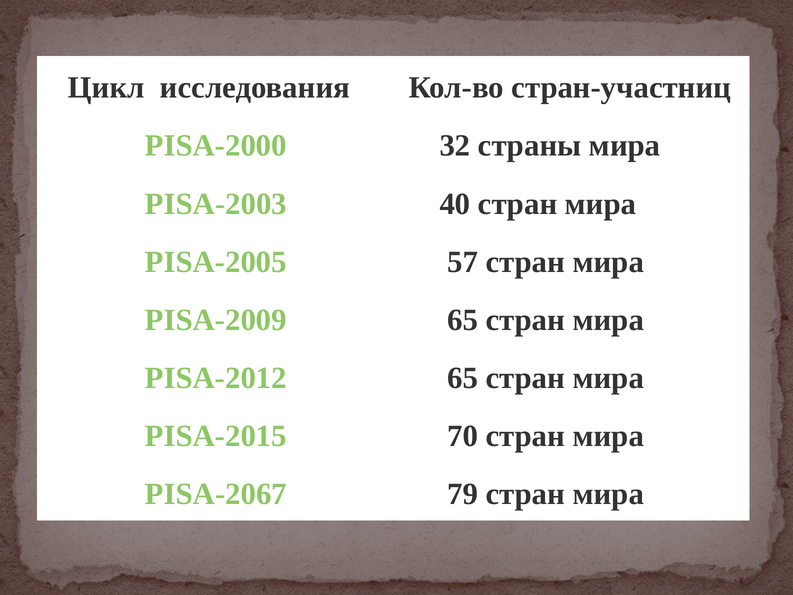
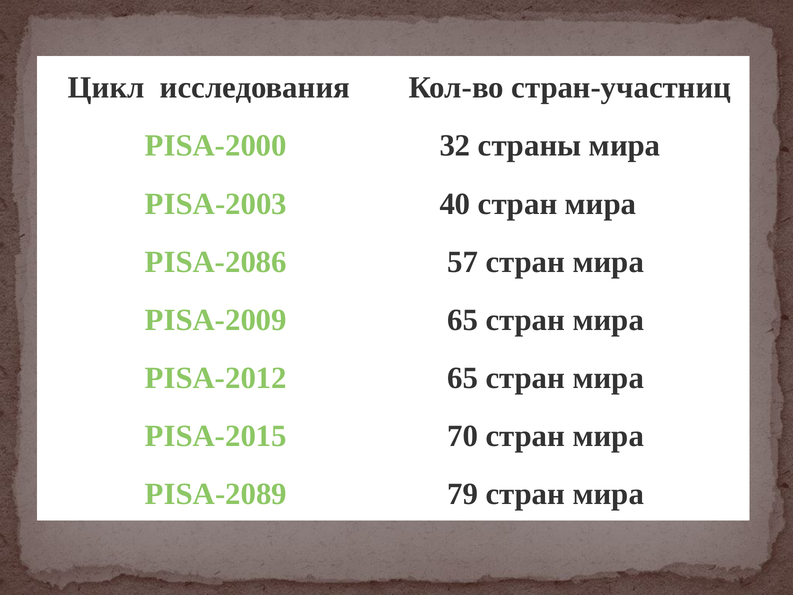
PISA-2005: PISA-2005 -> PISA-2086 (216, 262)
PISA-2067: PISA-2067 -> PISA-2089 (216, 494)
